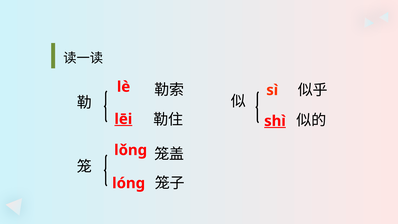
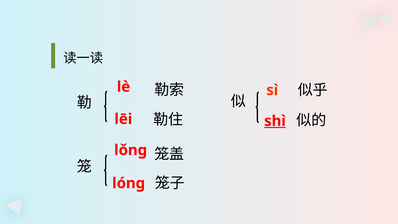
lēi underline: present -> none (123, 119)
